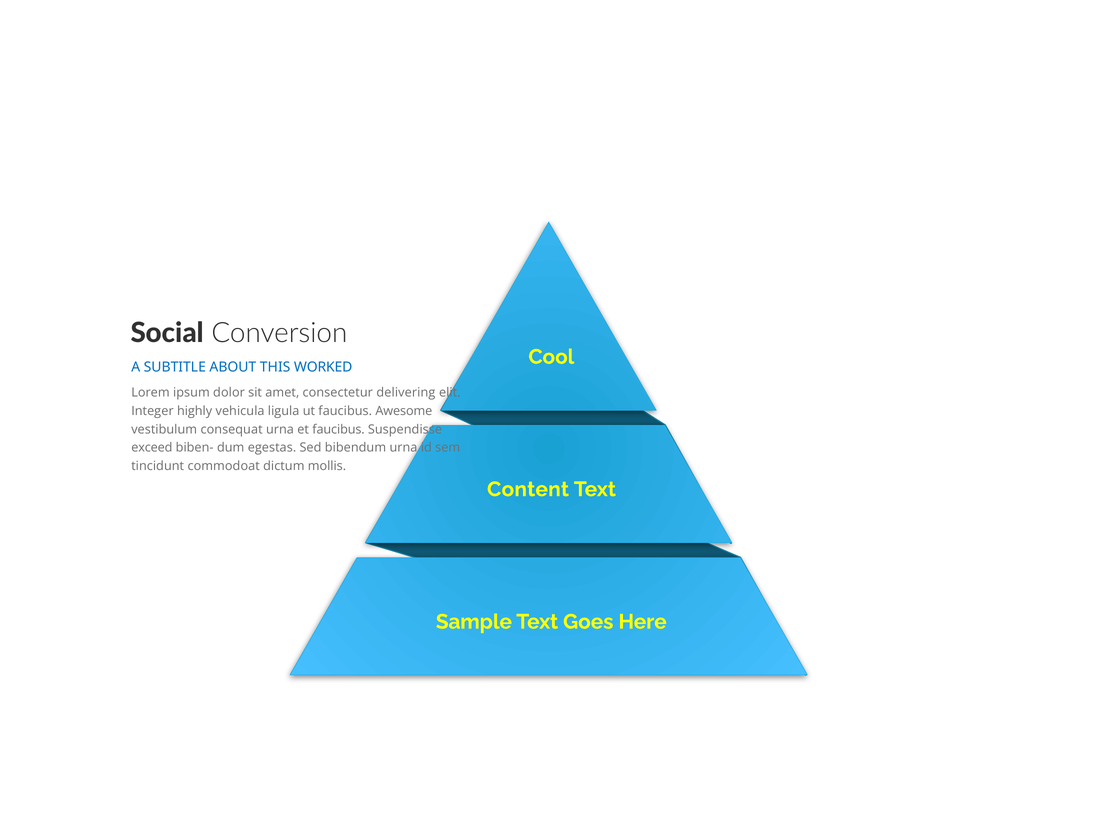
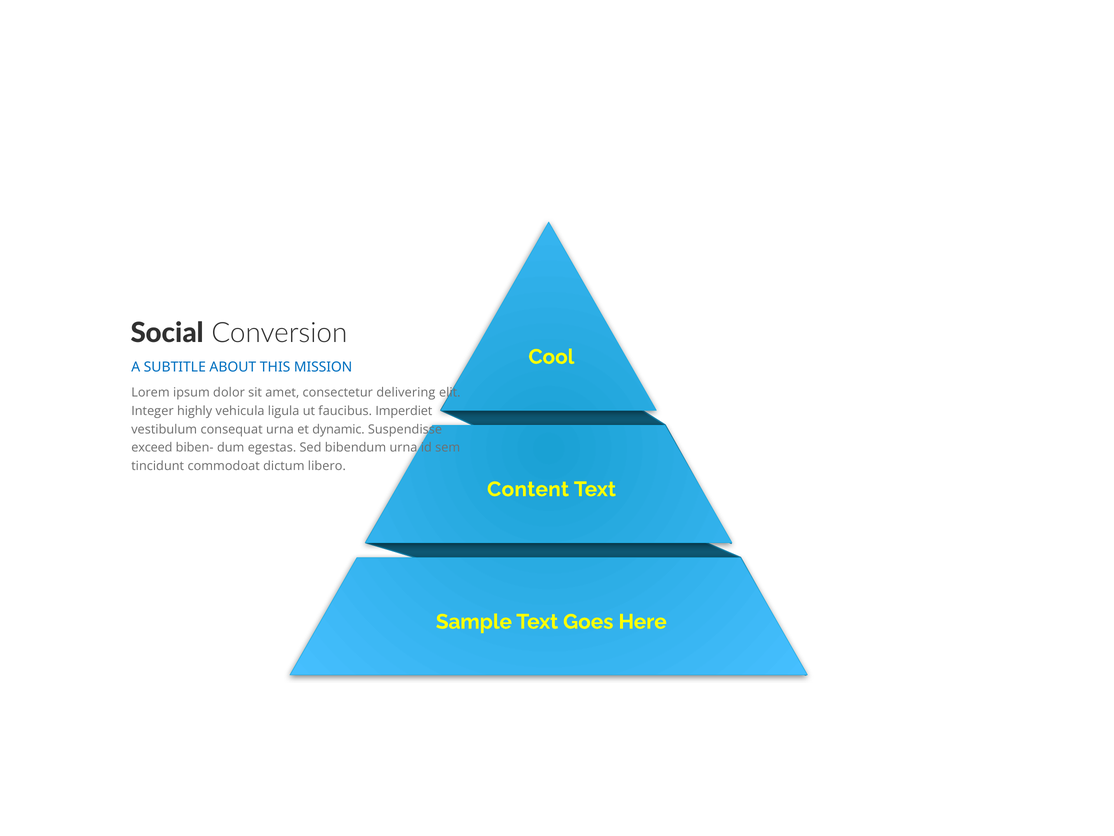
WORKED: WORKED -> MISSION (323, 367)
Awesome: Awesome -> Imperdiet (404, 411)
et faucibus: faucibus -> dynamic (339, 429)
mollis: mollis -> libero (327, 466)
